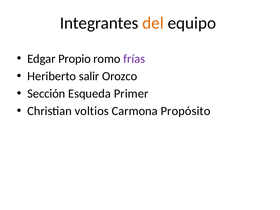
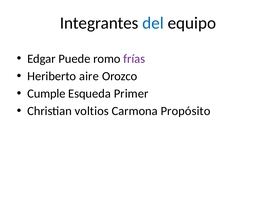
del colour: orange -> blue (153, 23)
Propio: Propio -> Puede (74, 59)
salir: salir -> aire (89, 76)
Sección: Sección -> Cumple (46, 94)
